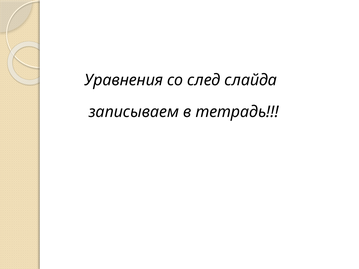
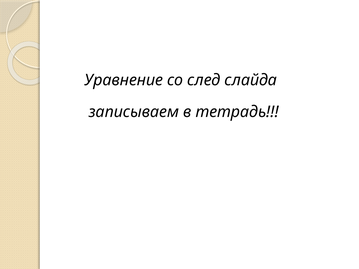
Уравнения: Уравнения -> Уравнение (124, 80)
